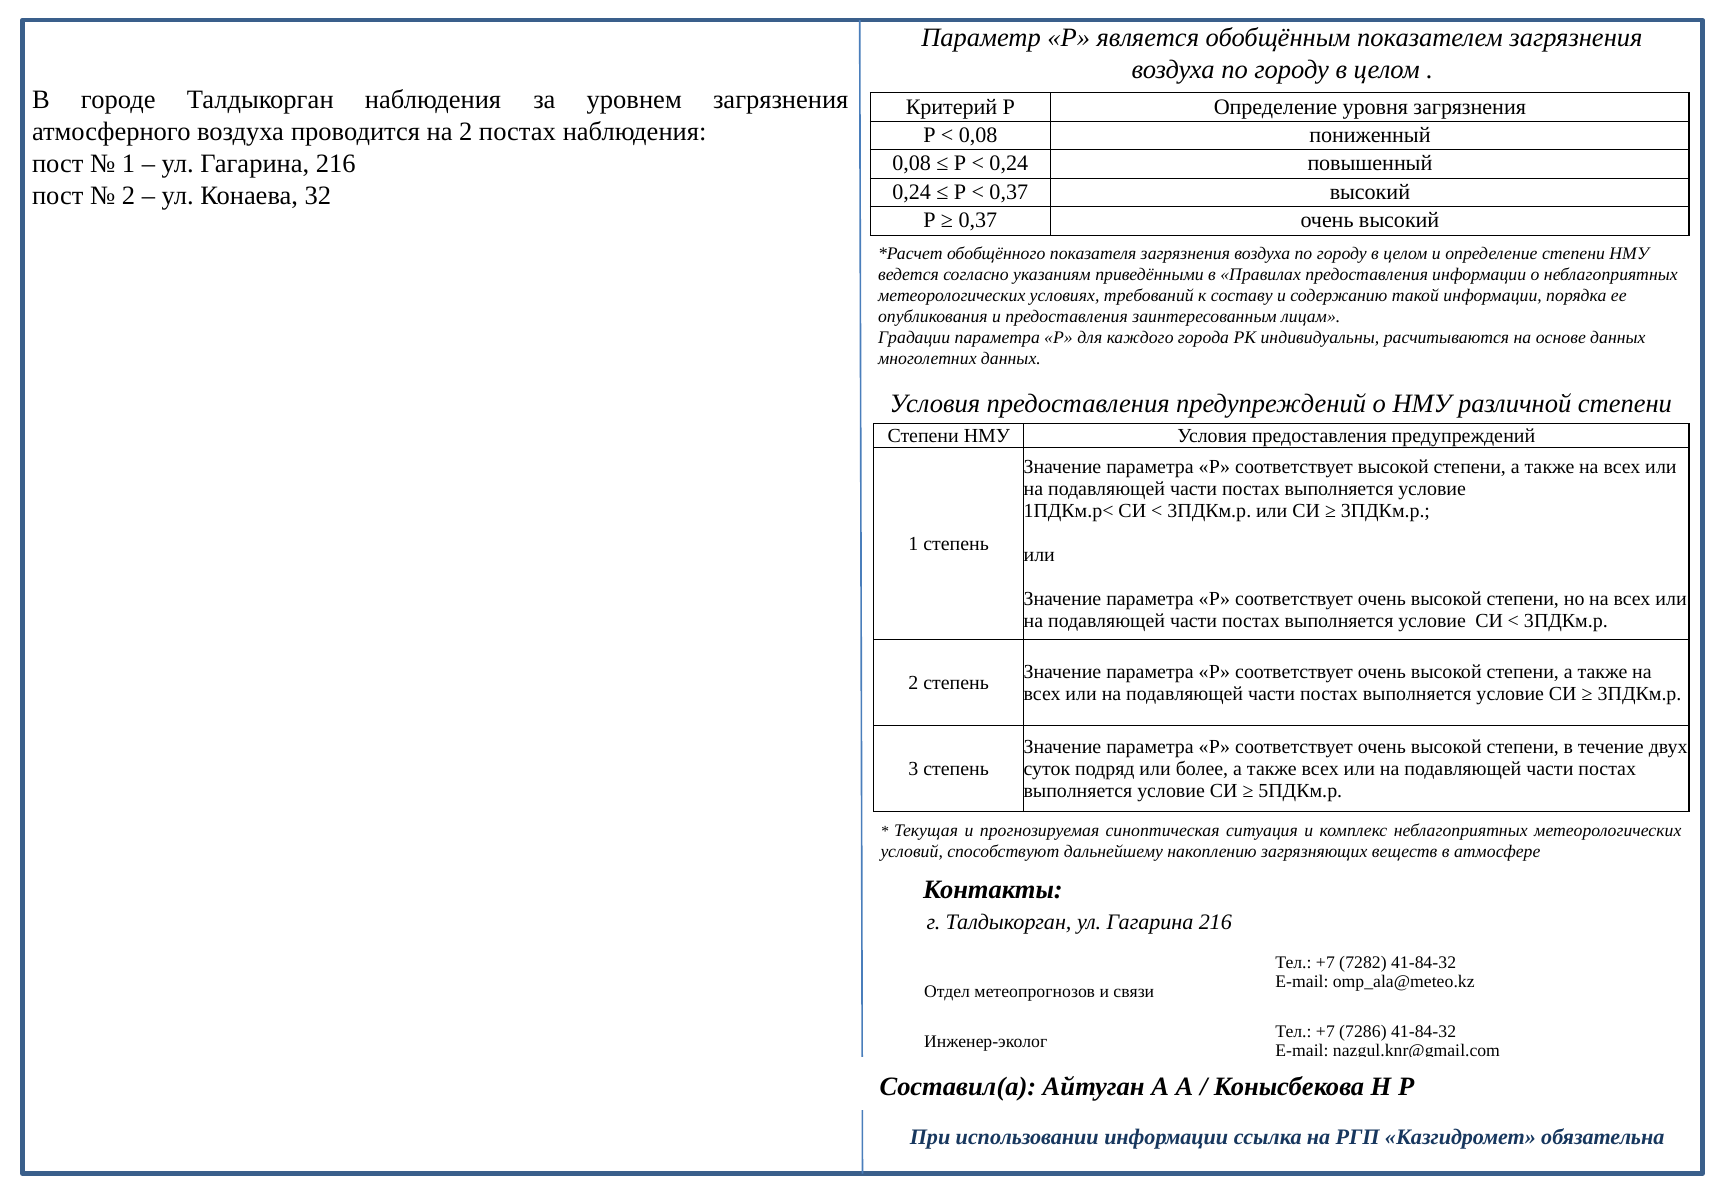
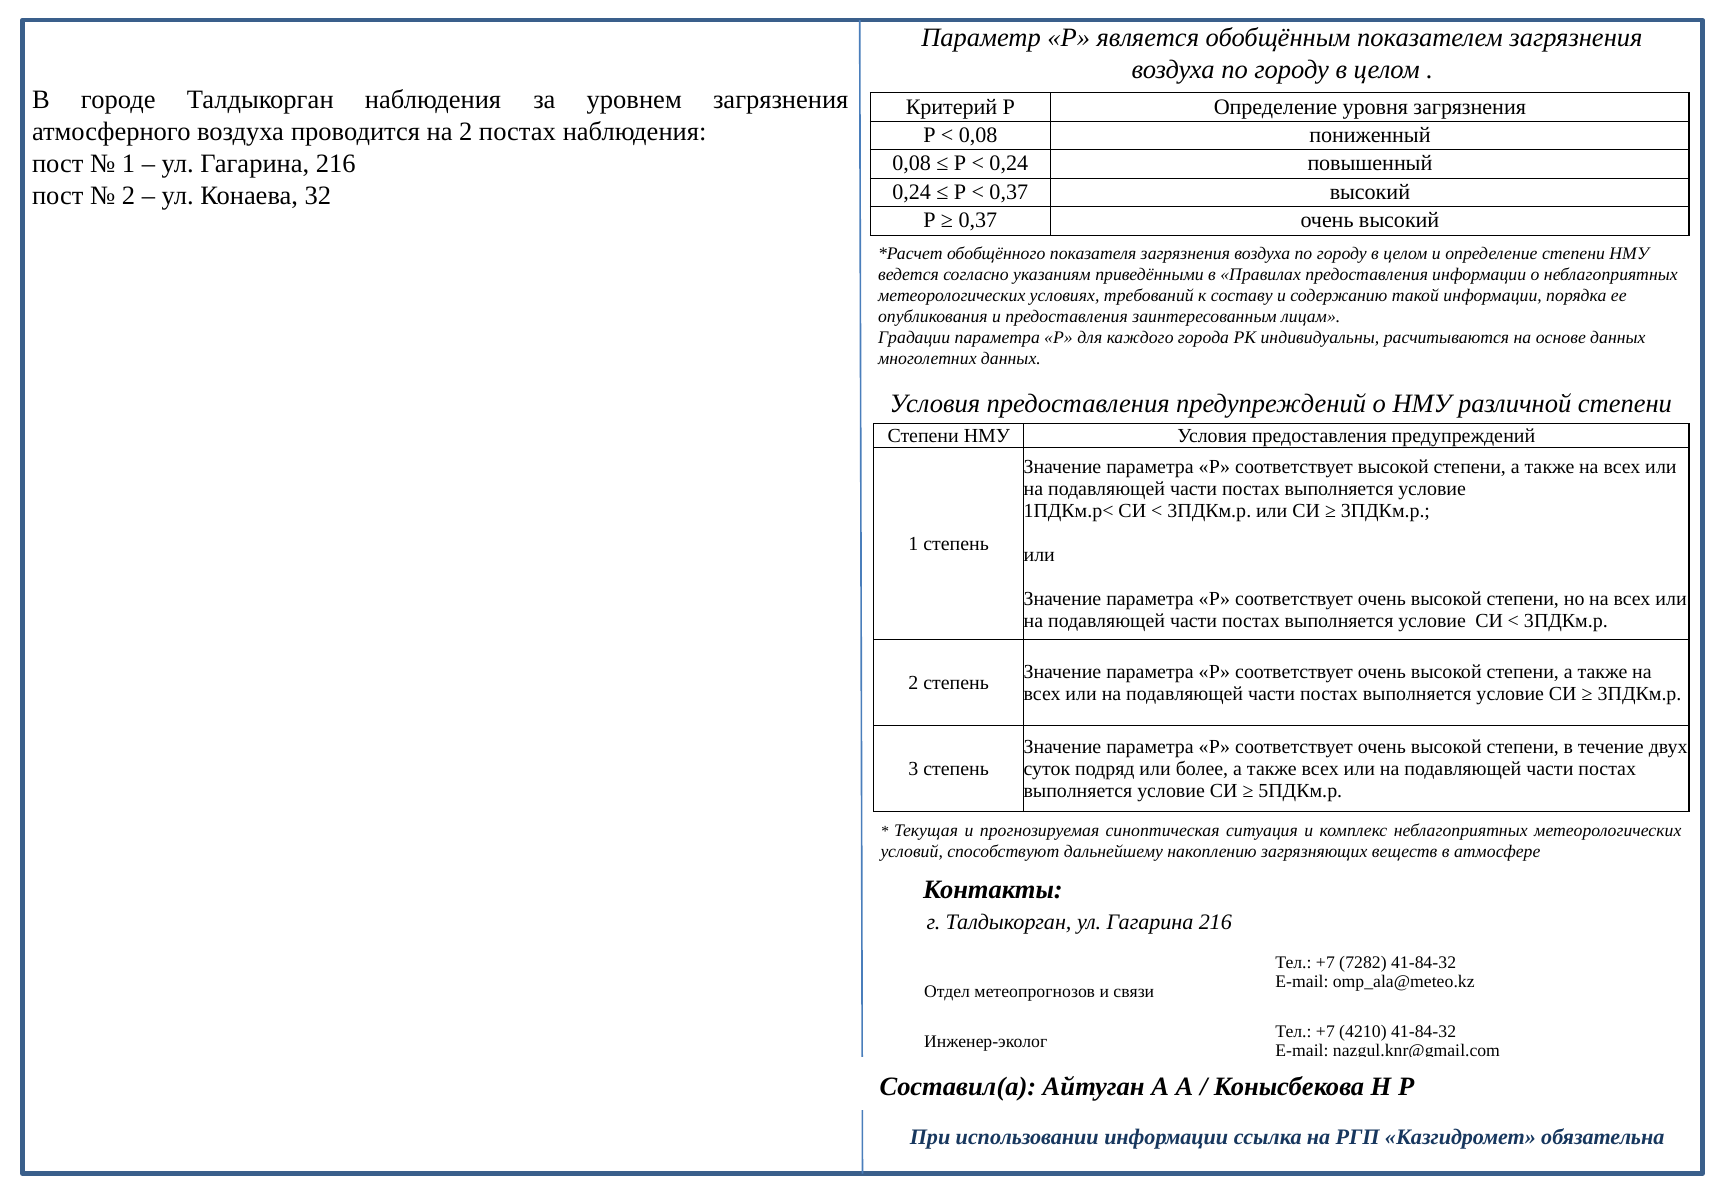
7286: 7286 -> 4210 (1363, 1032)
